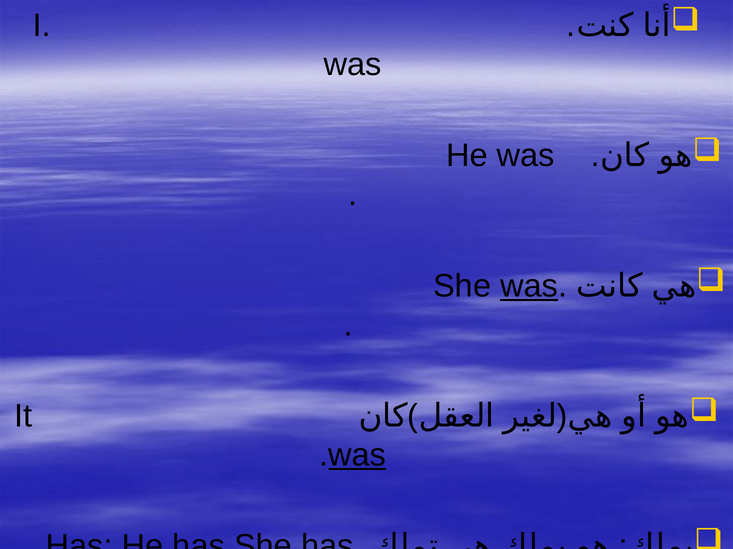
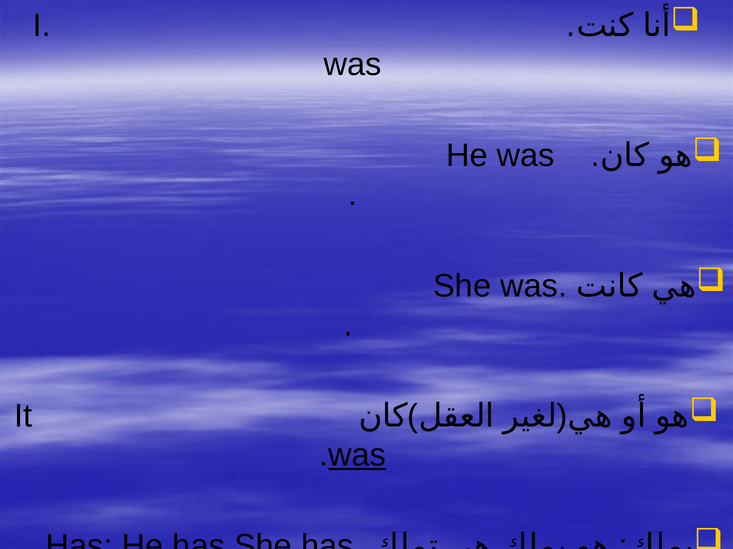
was underline: present -> none (529, 286)
